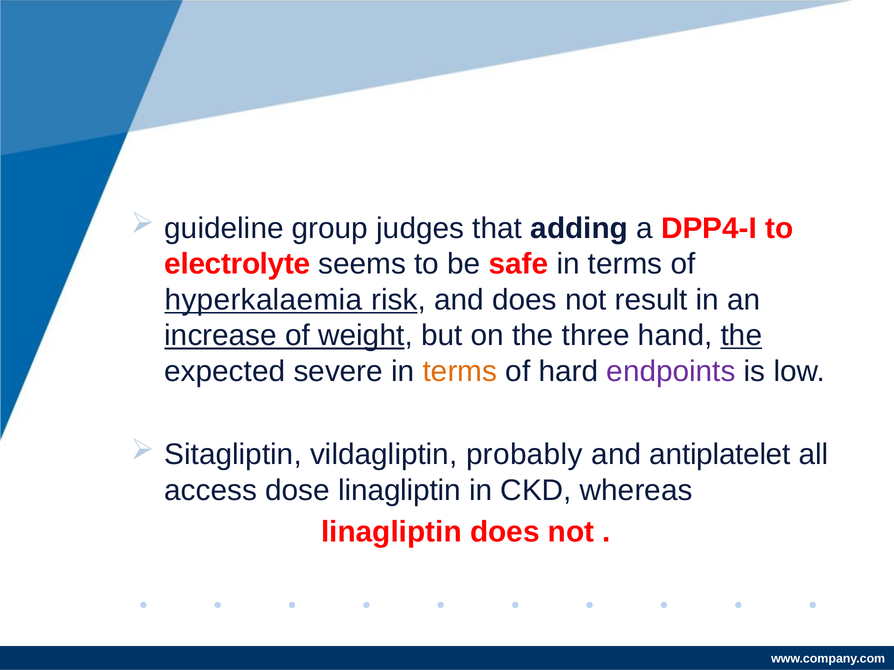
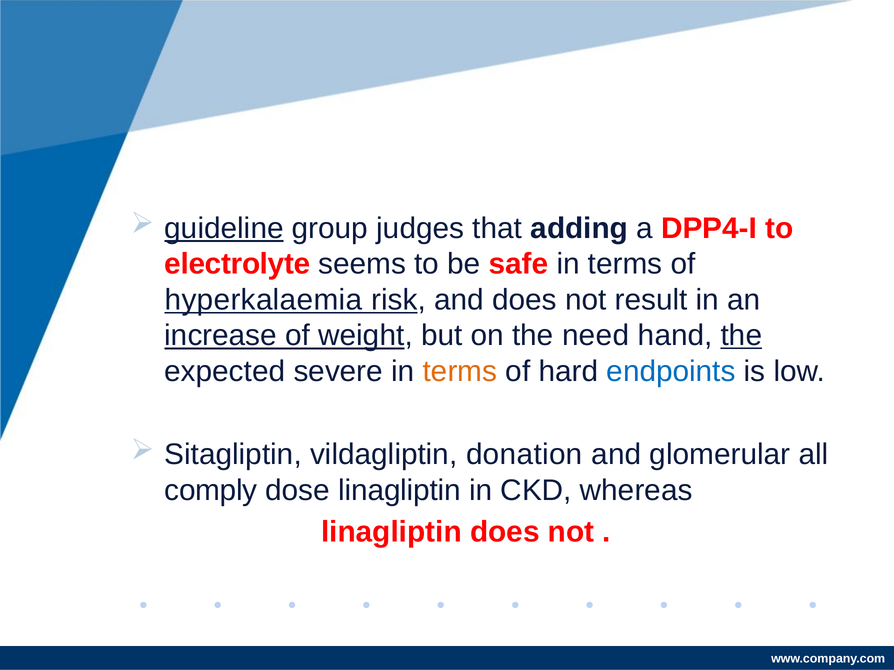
guideline underline: none -> present (224, 228)
three: three -> need (596, 336)
endpoints colour: purple -> blue (671, 371)
probably: probably -> donation (524, 455)
antiplatelet: antiplatelet -> glomerular (720, 455)
access: access -> comply (211, 491)
